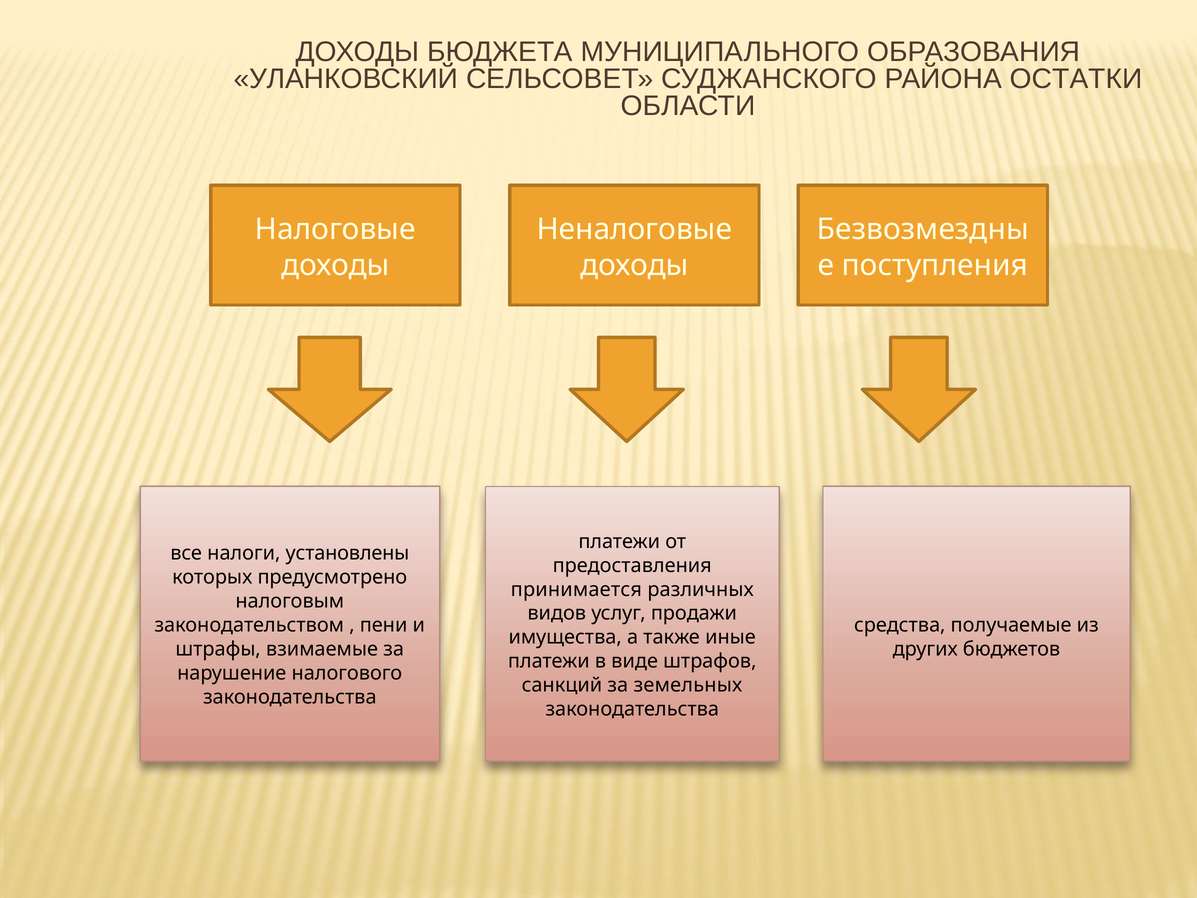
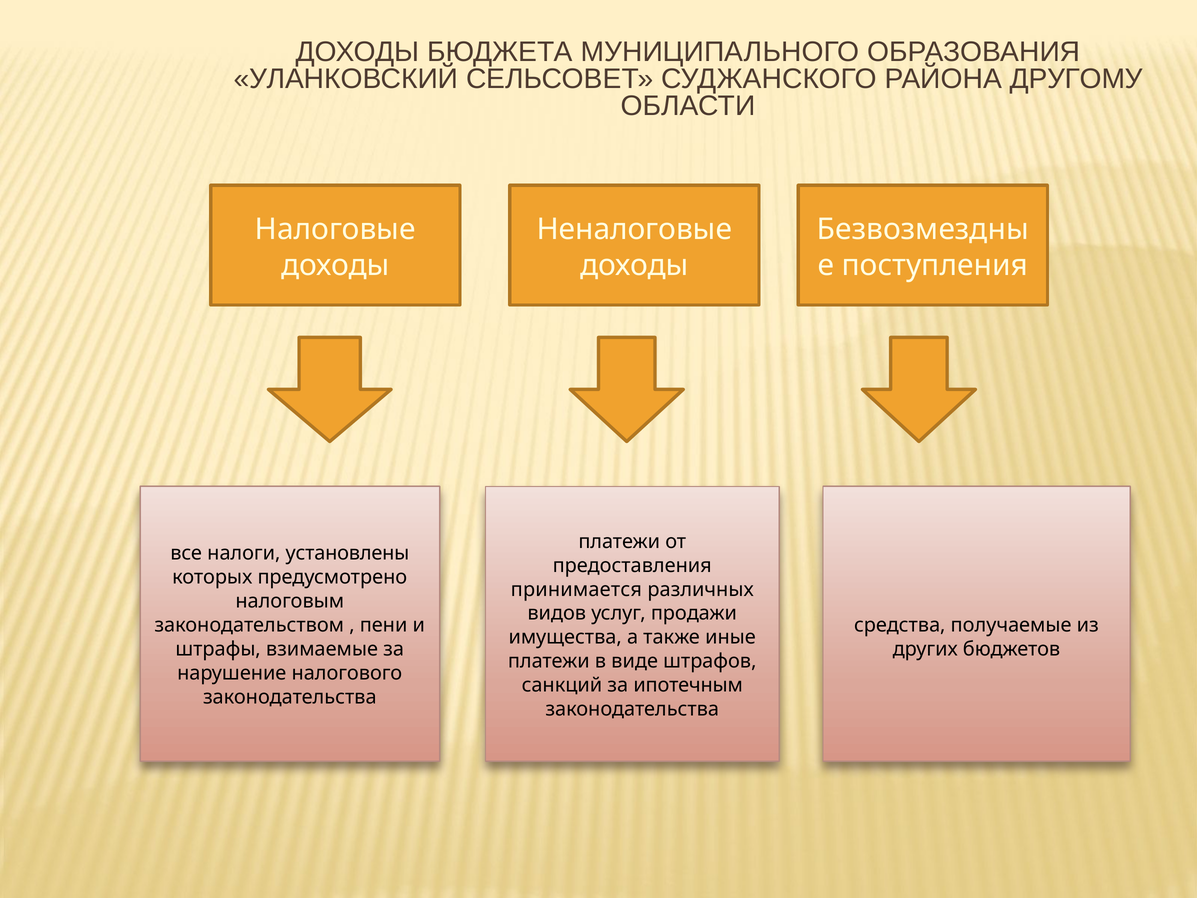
ОСТАТКИ: ОСТАТКИ -> ДРУГОМУ (1076, 79)
земельных: земельных -> ипотечным (688, 685)
